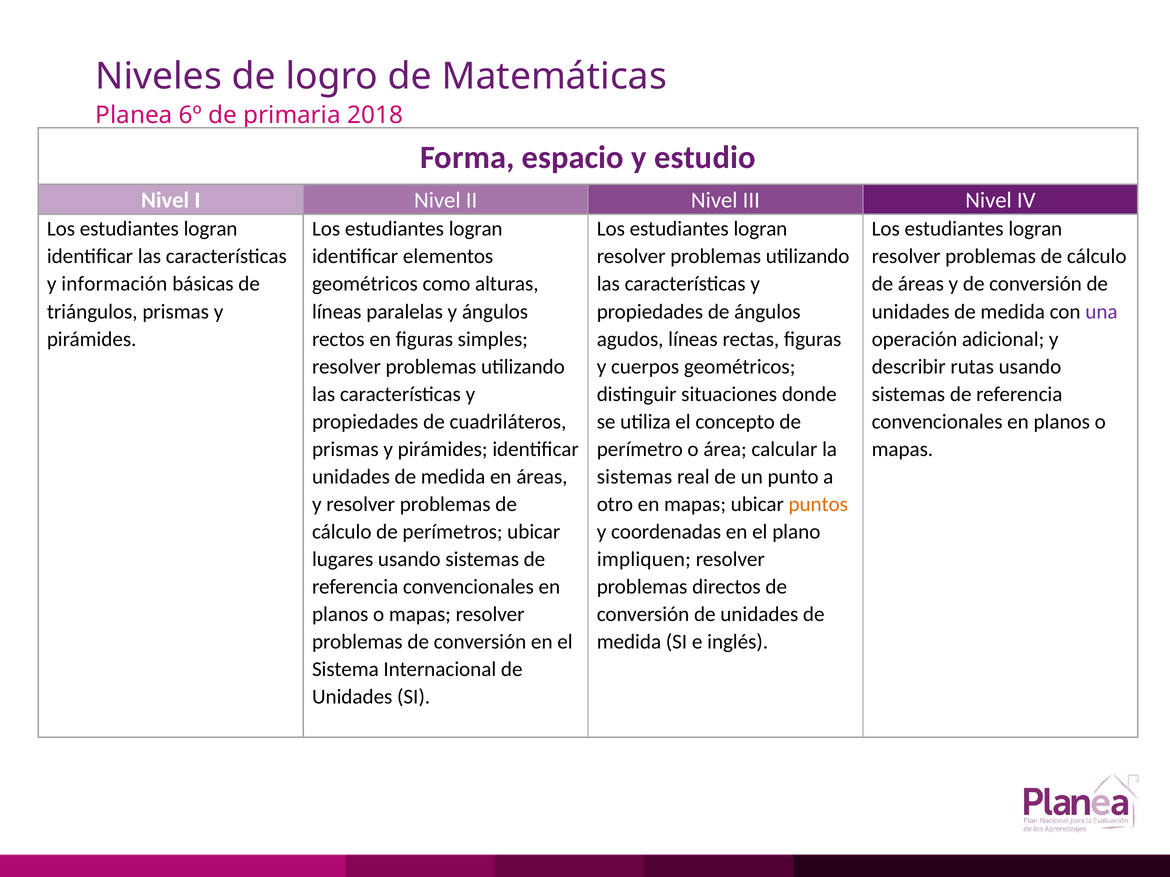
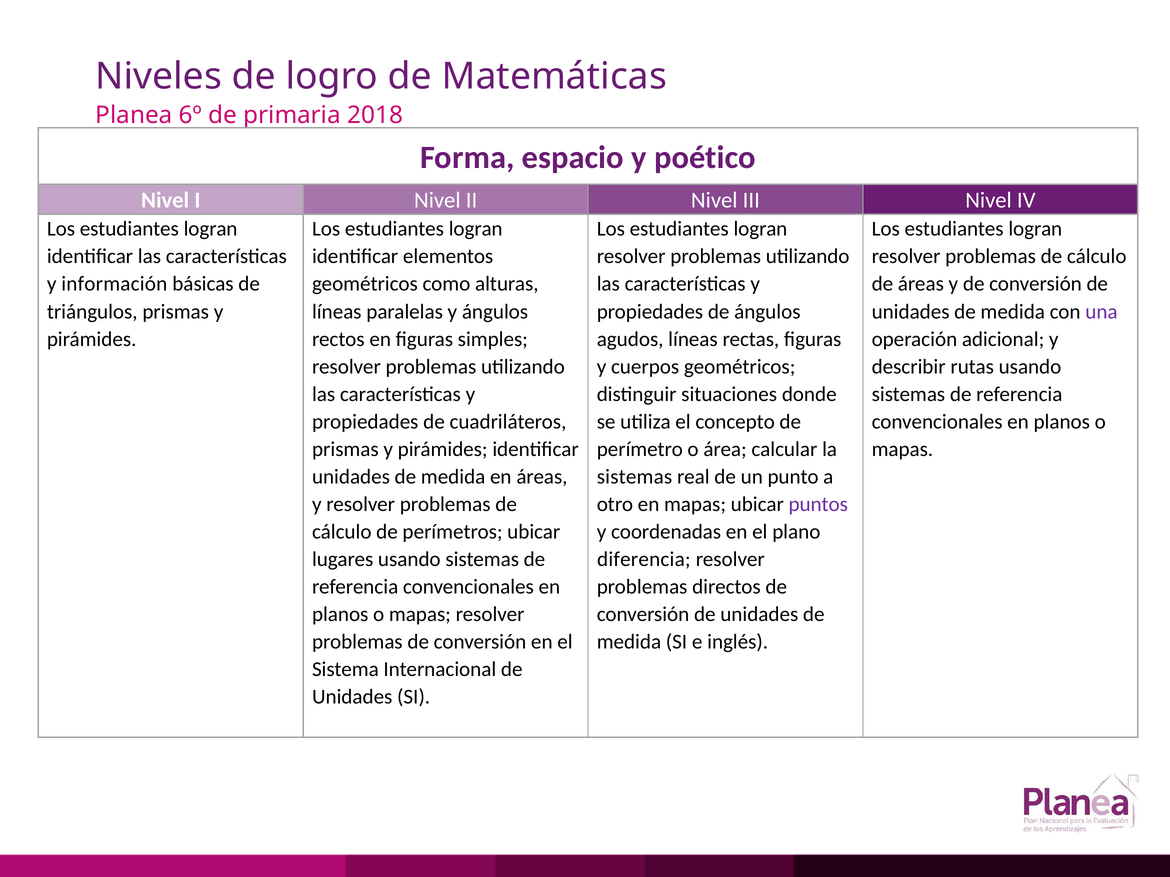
estudio: estudio -> poético (705, 158)
puntos colour: orange -> purple (818, 505)
impliquen: impliquen -> diferencia (644, 560)
